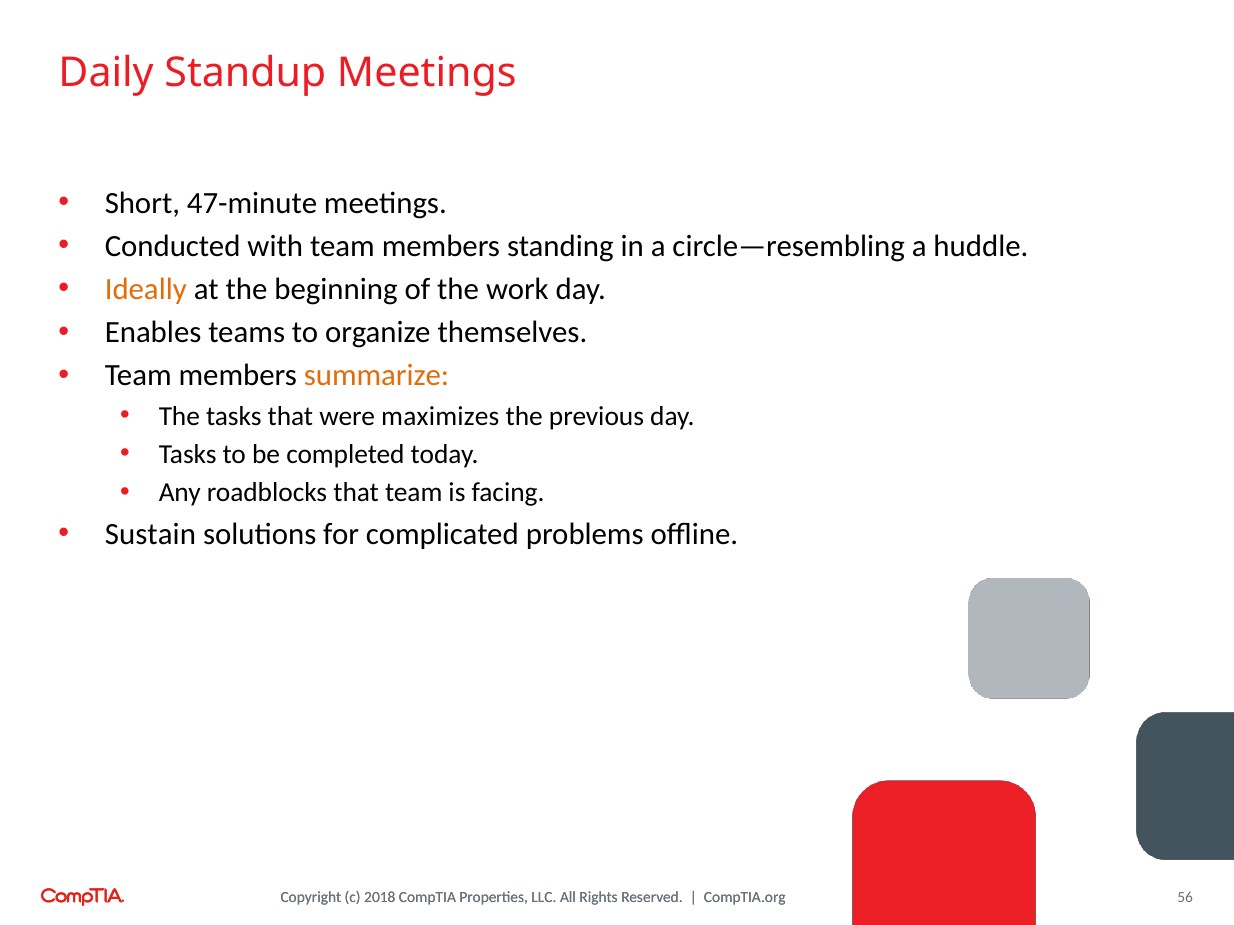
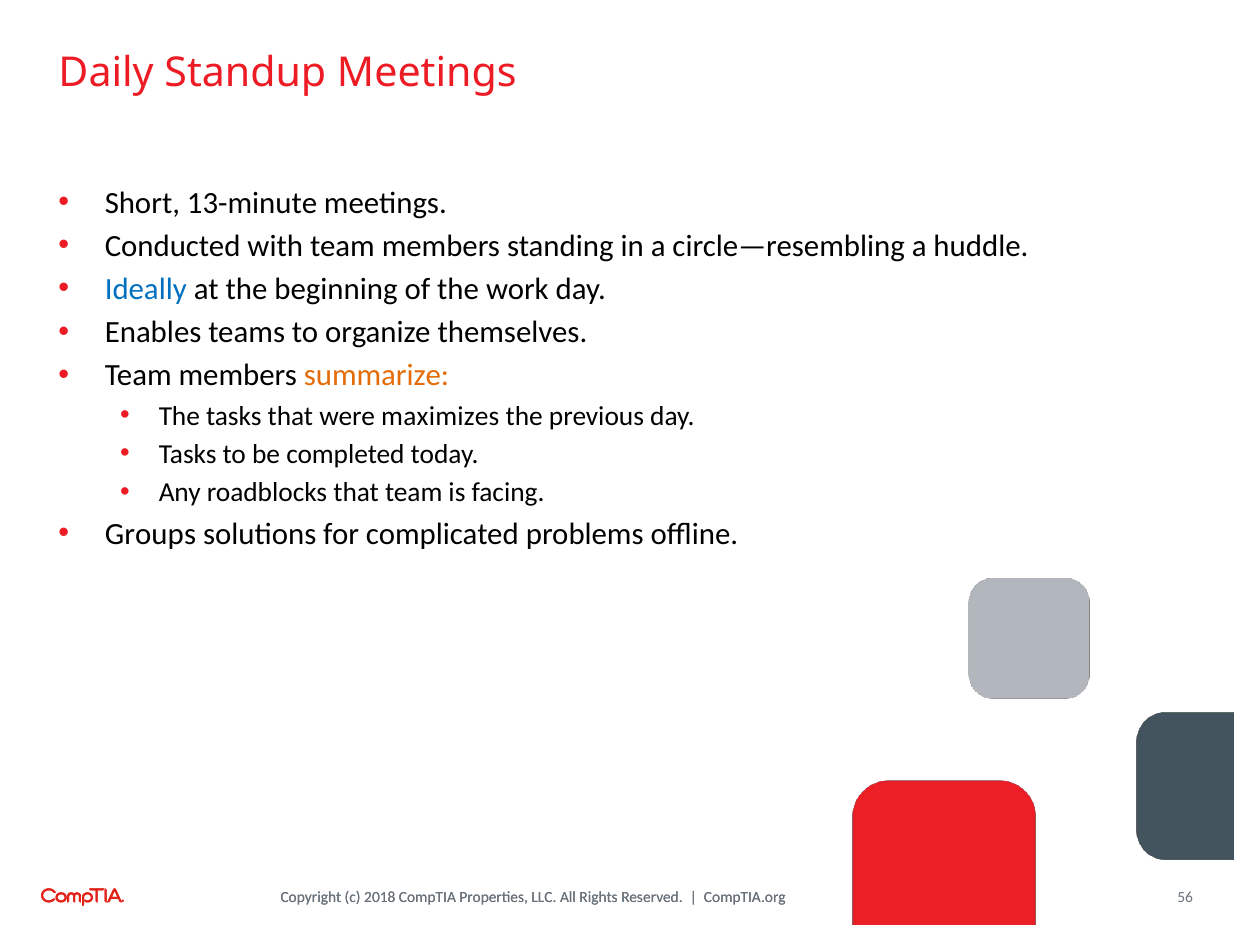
47-minute: 47-minute -> 13-minute (252, 203)
Ideally colour: orange -> blue (146, 290)
Sustain: Sustain -> Groups (150, 534)
